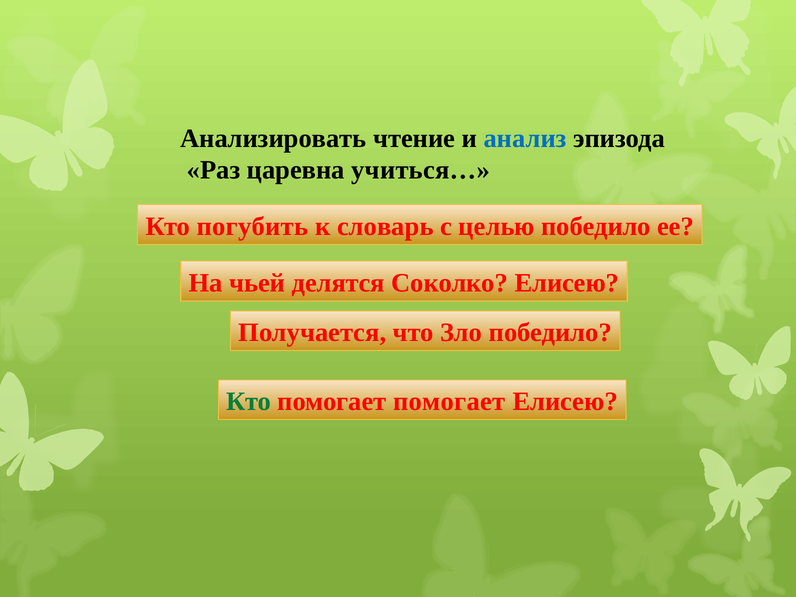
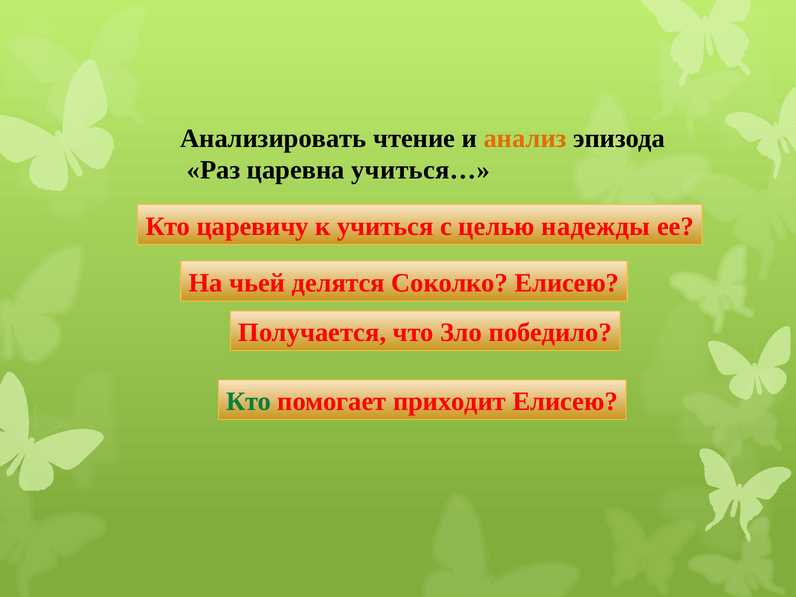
анализ colour: blue -> orange (525, 138)
погубить: погубить -> царевичу (253, 226)
словарь: словарь -> учиться (385, 226)
целью победило: победило -> надежды (596, 226)
помогает помогает: помогает -> приходит (450, 402)
